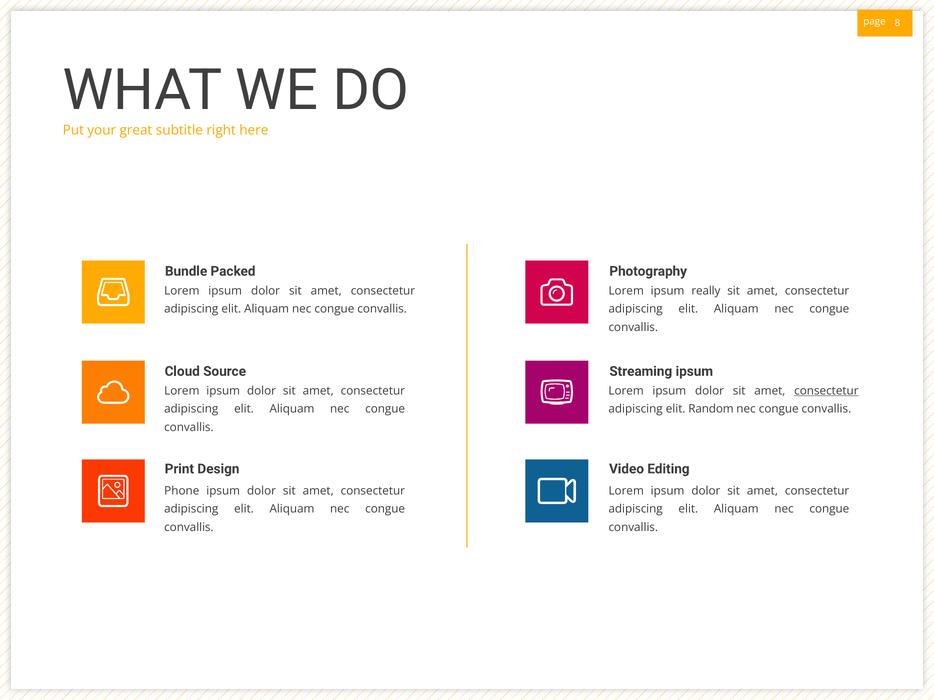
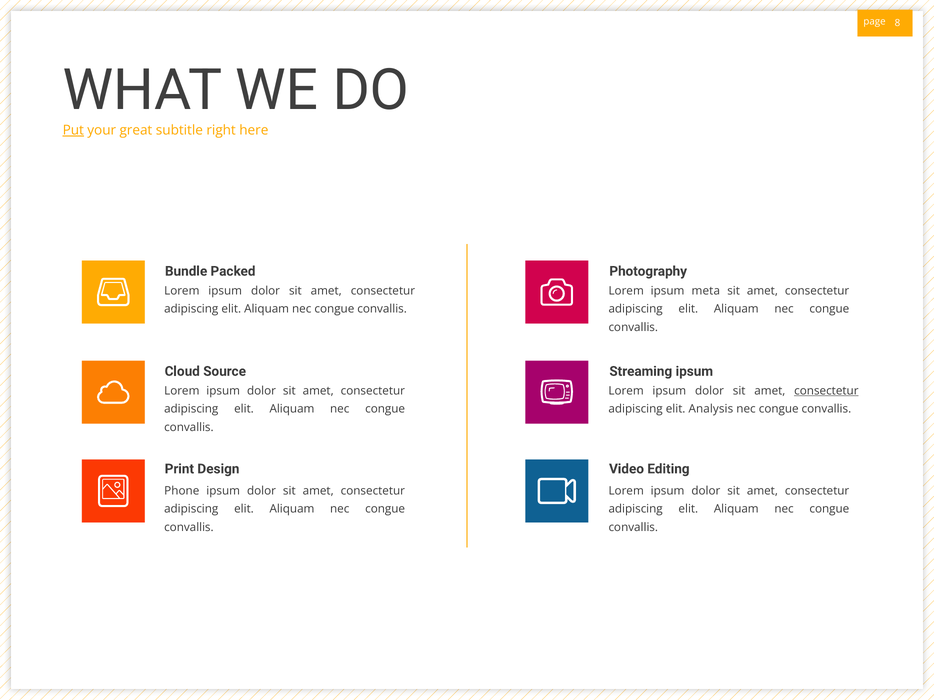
Put underline: none -> present (73, 130)
really: really -> meta (706, 291)
Random: Random -> Analysis (711, 409)
